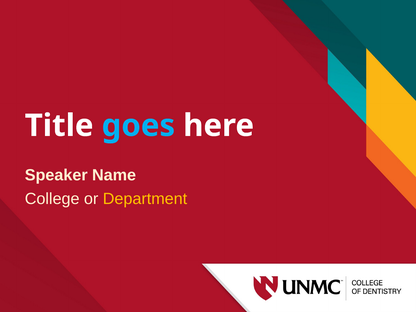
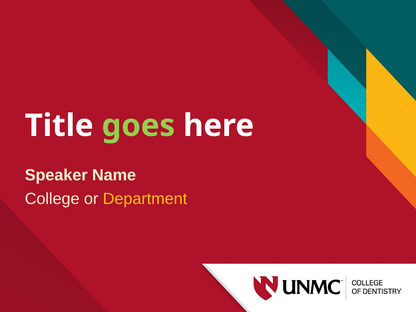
goes colour: light blue -> light green (138, 126)
